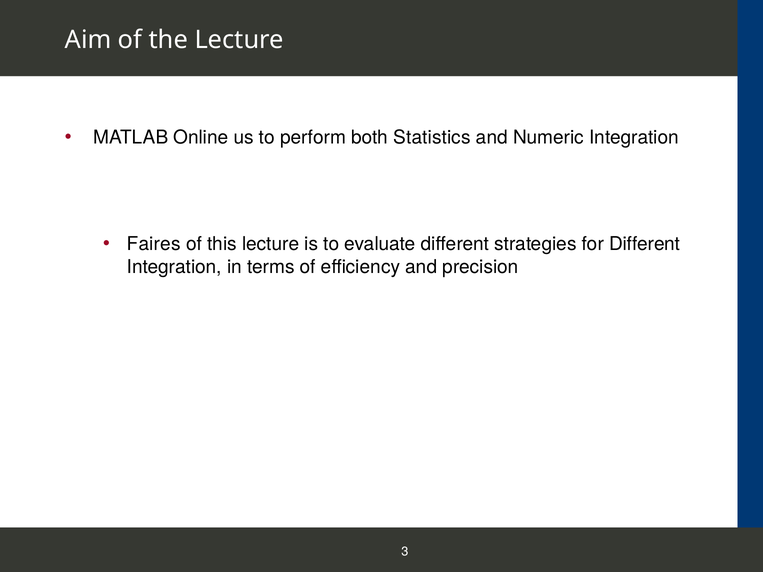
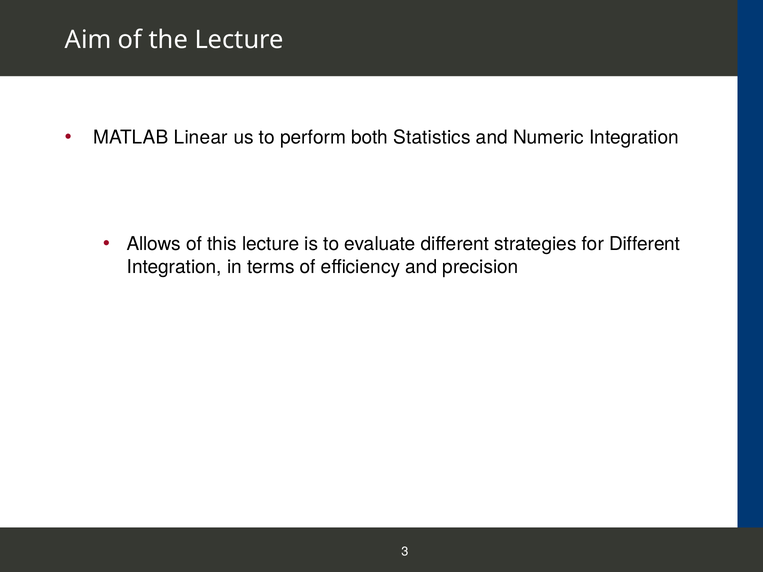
Online: Online -> Linear (201, 137)
Faires: Faires -> Allows (154, 244)
